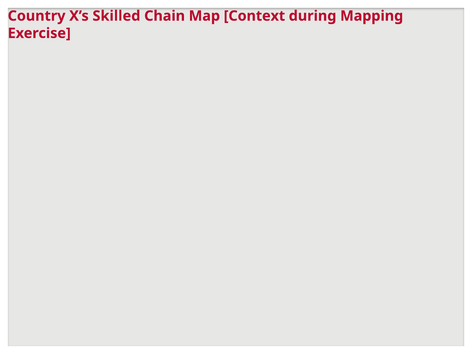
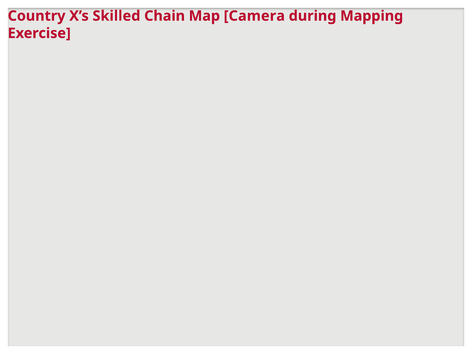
Context: Context -> Camera (254, 16)
